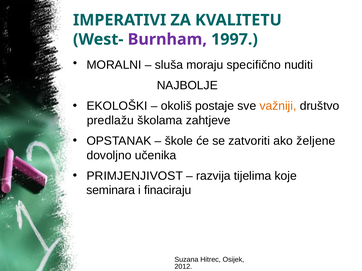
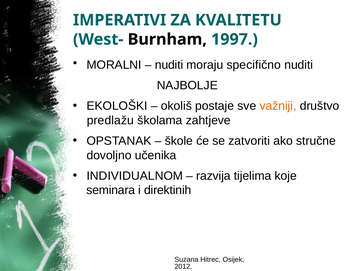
Burnham colour: purple -> black (167, 39)
sluša: sluša -> nuditi (169, 65)
željene: željene -> stručne (316, 141)
PRIMJENJIVOST: PRIMJENJIVOST -> INDIVIDUALNOM (135, 176)
finaciraju: finaciraju -> direktinih (168, 191)
